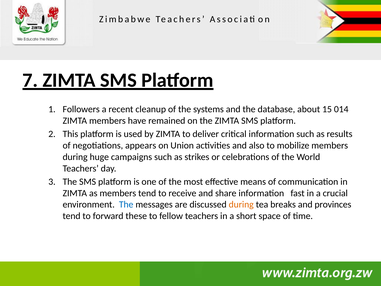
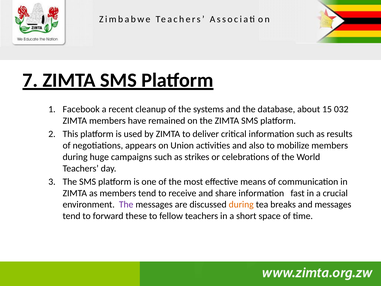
Followers: Followers -> Facebook (81, 109)
014: 014 -> 032 (341, 109)
The colour: blue -> purple (126, 204)
and provinces: provinces -> messages (333, 204)
